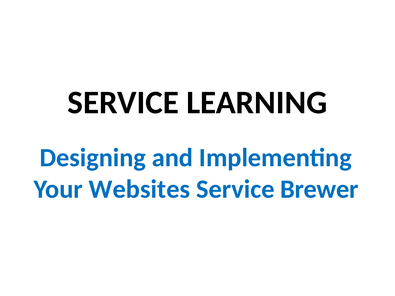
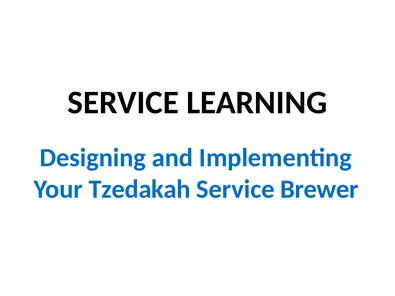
Websites: Websites -> Tzedakah (140, 189)
